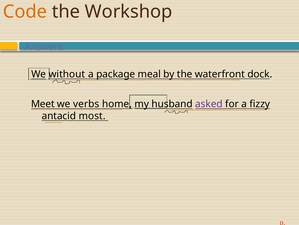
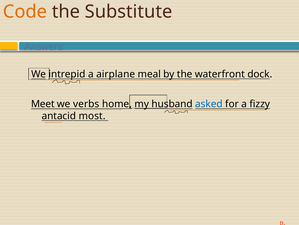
Workshop: Workshop -> Substitute (129, 12)
without: without -> intrepid (67, 74)
package: package -> airplane (116, 74)
asked colour: purple -> blue (209, 104)
